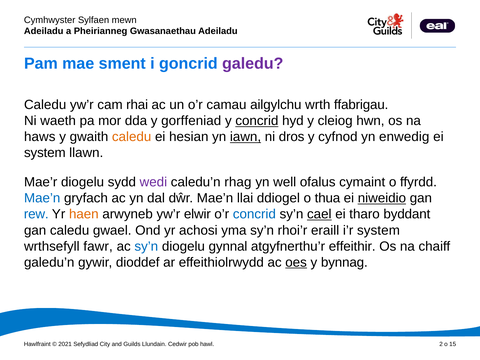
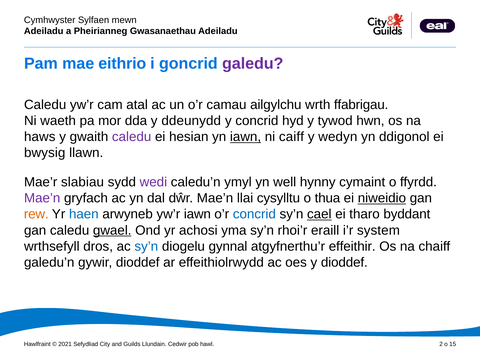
sment: sment -> eithrio (122, 64)
rhai: rhai -> atal (137, 105)
gorffeniad: gorffeniad -> ddeunydd (191, 121)
concrid underline: present -> none (257, 121)
cleiog: cleiog -> tywod (335, 121)
caledu colour: orange -> purple (132, 137)
dros: dros -> caiff (291, 137)
cyfnod: cyfnod -> wedyn (338, 137)
enwedig: enwedig -> ddigonol (404, 137)
system: system -> bwysig (45, 153)
Mae’r diogelu: diogelu -> slabiau (82, 182)
rhag: rhag -> ymyl (238, 182)
ofalus: ofalus -> hynny (318, 182)
Mae’n colour: blue -> purple (42, 198)
ddiogel: ddiogel -> cysylltu (278, 198)
rew colour: blue -> orange (36, 214)
haen colour: orange -> blue (84, 214)
yw’r elwir: elwir -> iawn (197, 214)
gwael underline: none -> present (112, 230)
fawr: fawr -> dros (98, 246)
oes underline: present -> none (296, 262)
y bynnag: bynnag -> dioddef (344, 262)
